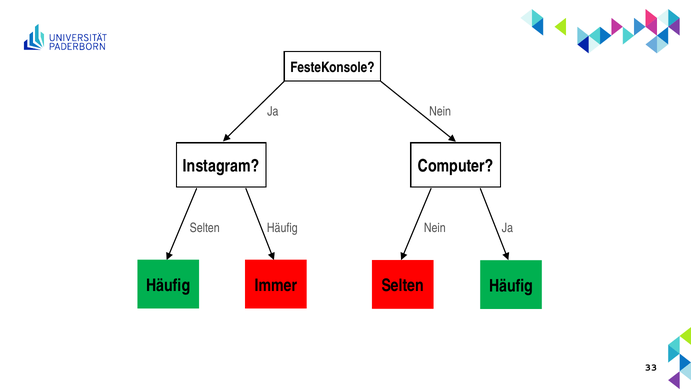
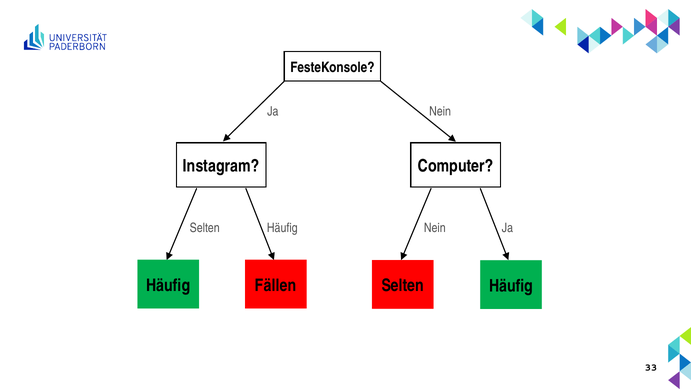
Immer: Immer -> Fällen (276, 285)
